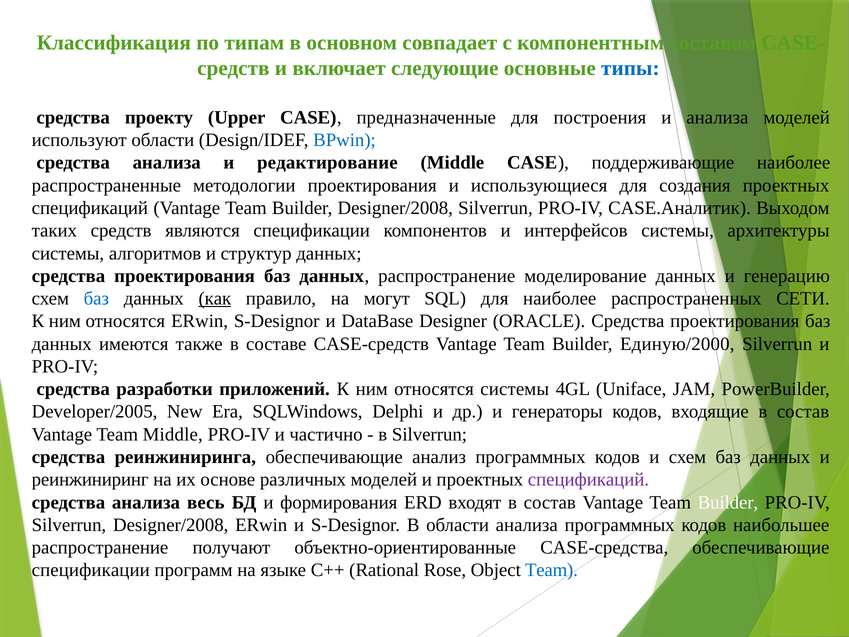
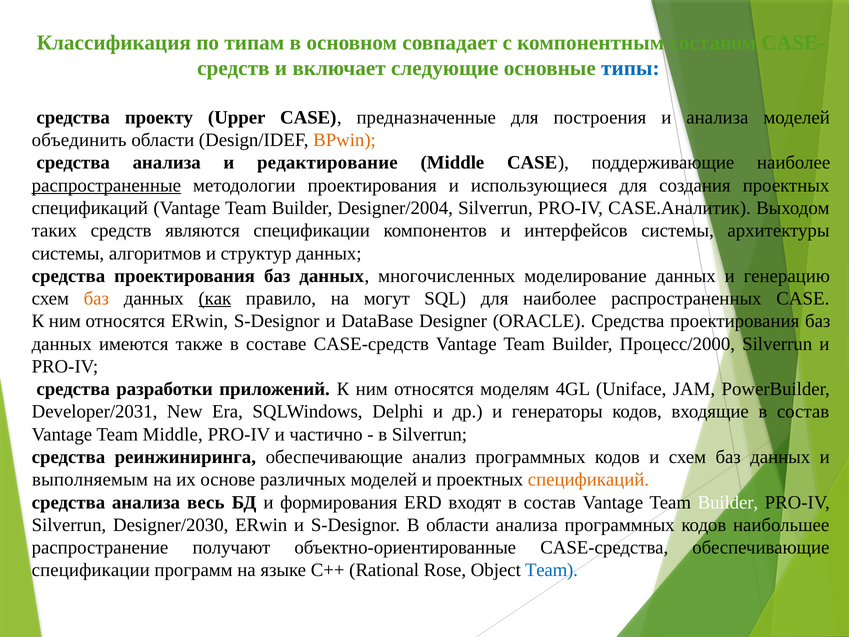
используют: используют -> объединить (79, 140)
BPwin colour: blue -> orange (345, 140)
распространенные underline: none -> present (106, 185)
Builder Designer/2008: Designer/2008 -> Designer/2004 (395, 208)
данных распространение: распространение -> многочисленных (447, 276)
баз colour: blue -> orange (96, 298)
распространенных СЕТИ: СЕТИ -> CASE (803, 298)
Единую/2000: Единую/2000 -> Процесс/2000 (677, 344)
относятся системы: системы -> моделям (515, 389)
Developer/2005: Developer/2005 -> Developer/2031 (95, 412)
реинжиниринг: реинжиниринг -> выполняемым (90, 479)
спецификаций colour: purple -> orange (588, 479)
Silverrun Designer/2008: Designer/2008 -> Designer/2030 (171, 525)
